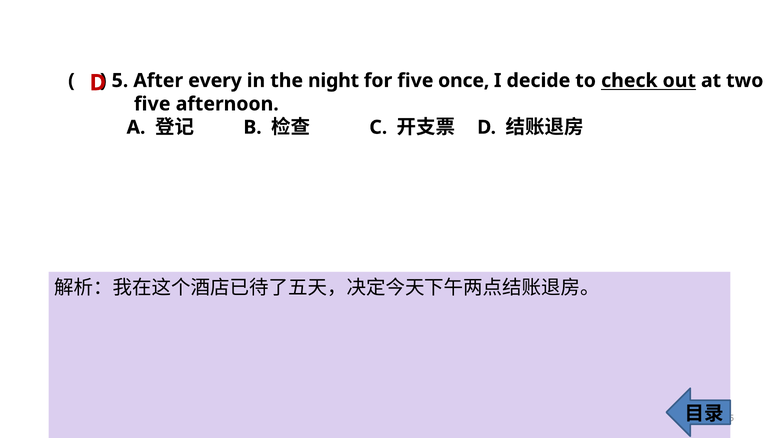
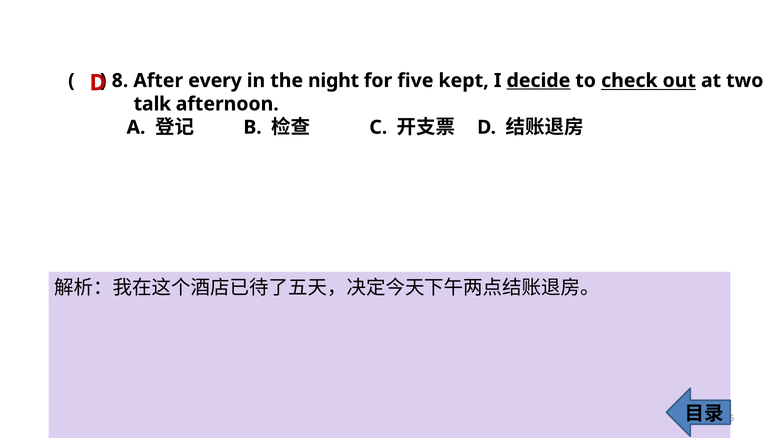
5: 5 -> 8 (120, 81)
once: once -> kept (464, 81)
decide underline: none -> present (538, 81)
five: five -> talk (152, 104)
